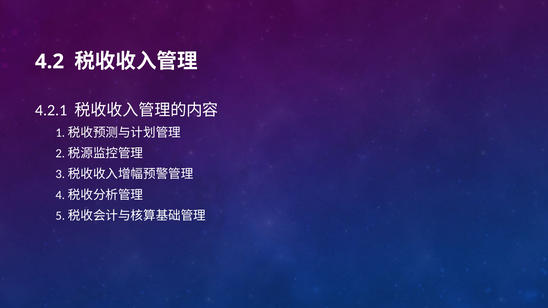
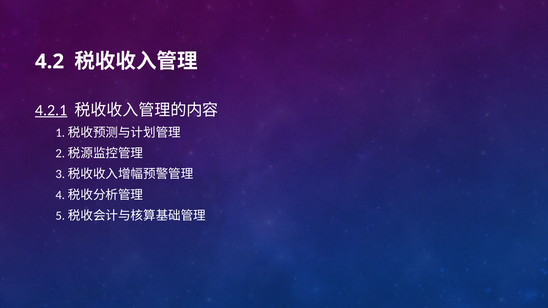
4.2.1 underline: none -> present (51, 110)
